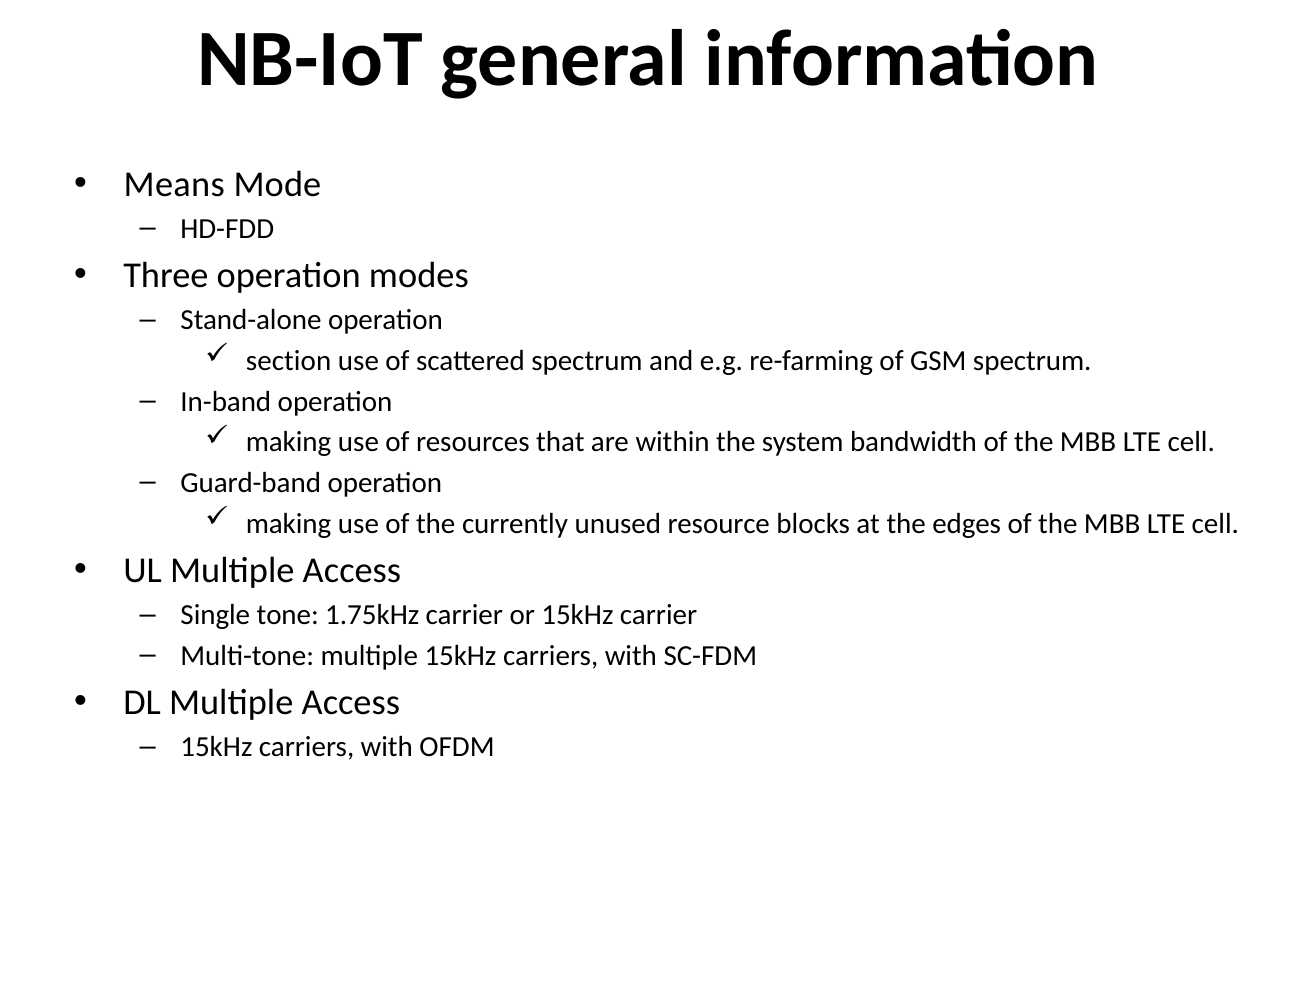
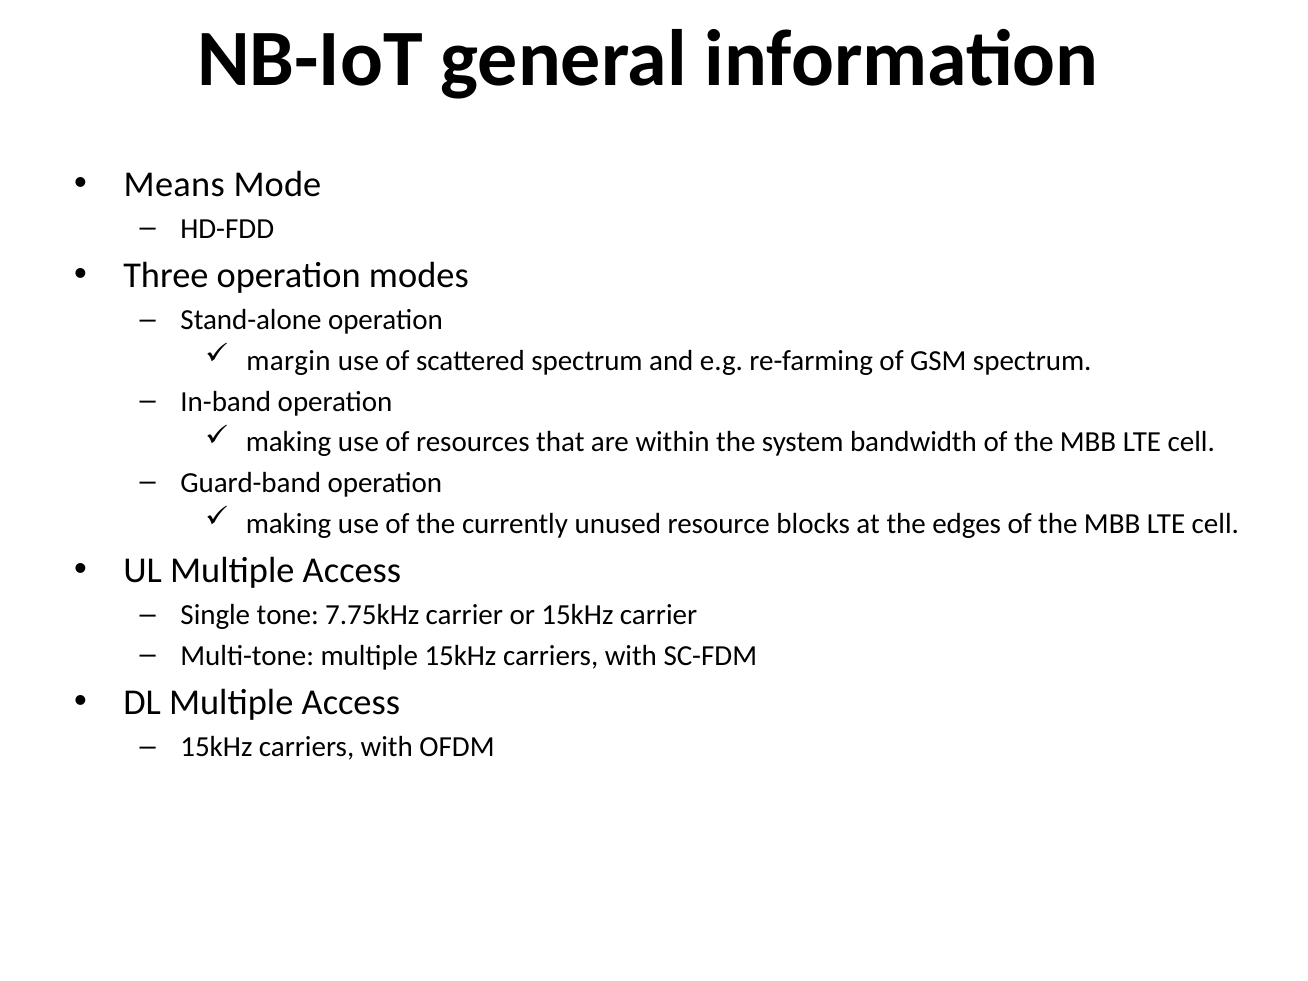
section: section -> margin (288, 361)
1.75kHz: 1.75kHz -> 7.75kHz (372, 615)
